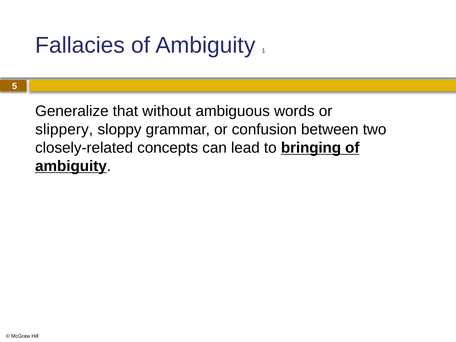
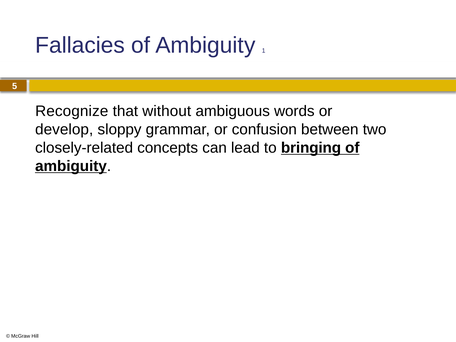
Generalize: Generalize -> Recognize (72, 111)
slippery: slippery -> develop (64, 130)
